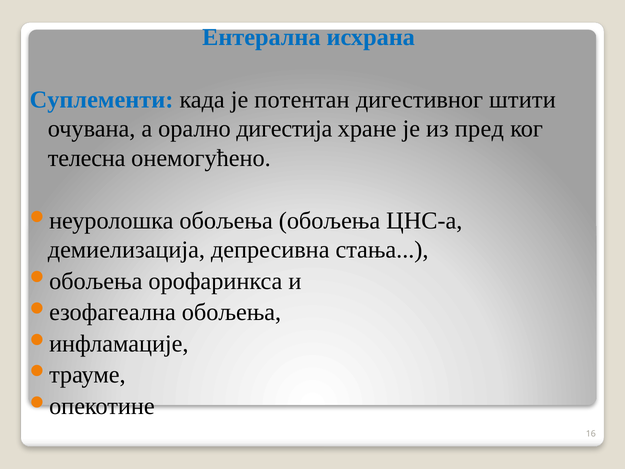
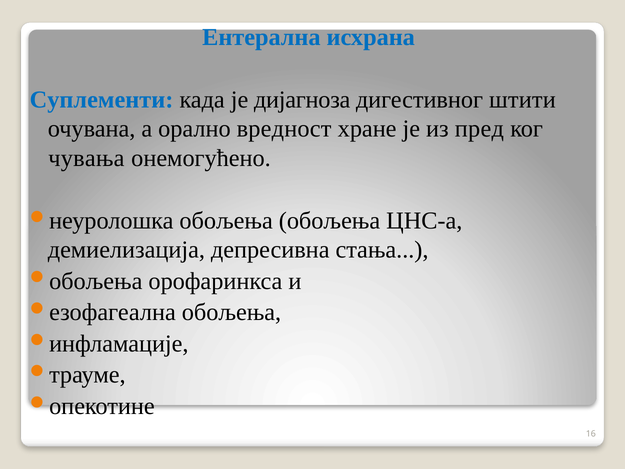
потентан: потентан -> дијагноза (302, 100)
дигестија: дигестија -> вредност (284, 129)
телесна: телесна -> чувања (86, 158)
